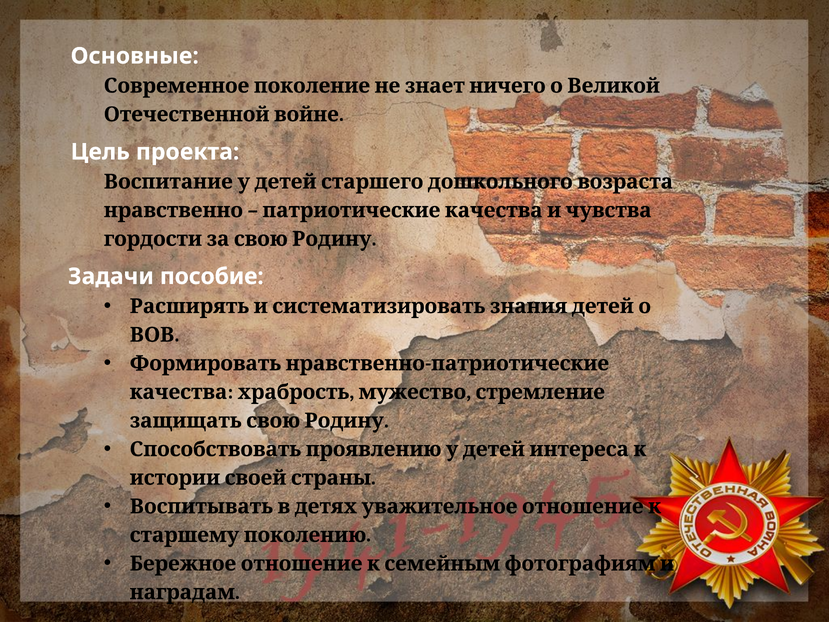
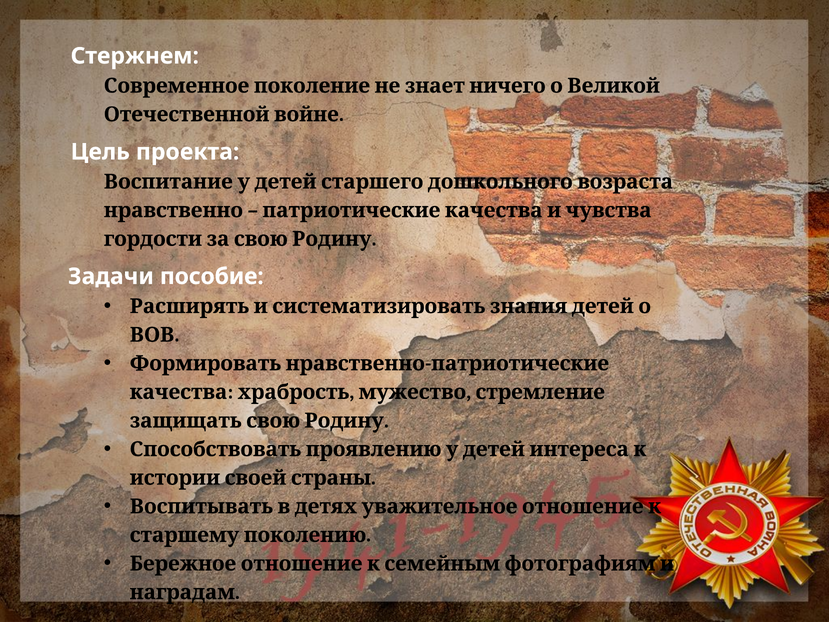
Основные: Основные -> Стержнем (135, 56)
